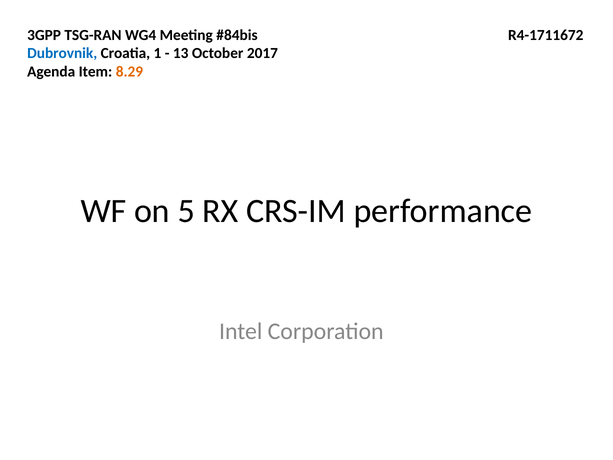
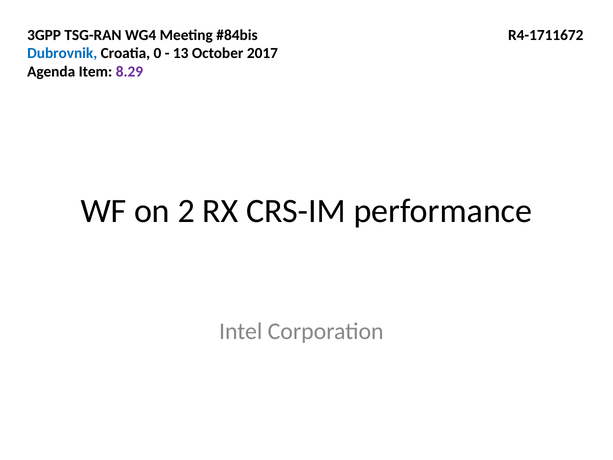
1: 1 -> 0 (157, 53)
8.29 colour: orange -> purple (129, 72)
5: 5 -> 2 (186, 211)
